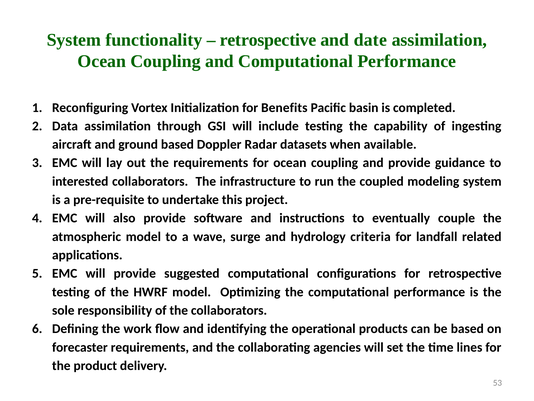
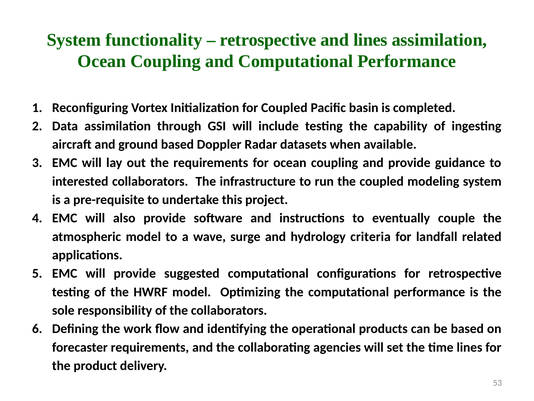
and date: date -> lines (371, 40)
for Benefits: Benefits -> Coupled (284, 107)
